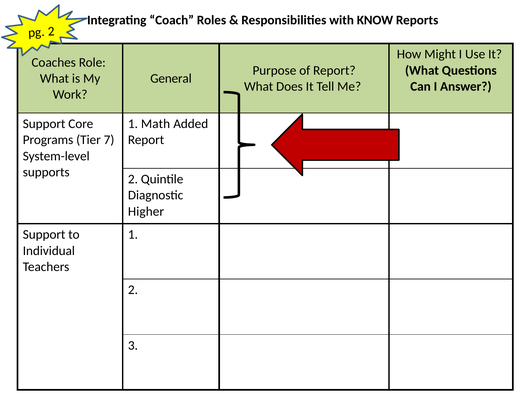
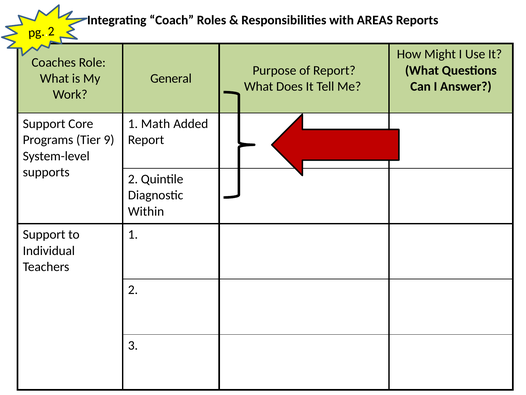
KNOW: KNOW -> AREAS (375, 20)
7: 7 -> 9 (109, 140)
Higher: Higher -> Within (146, 211)
